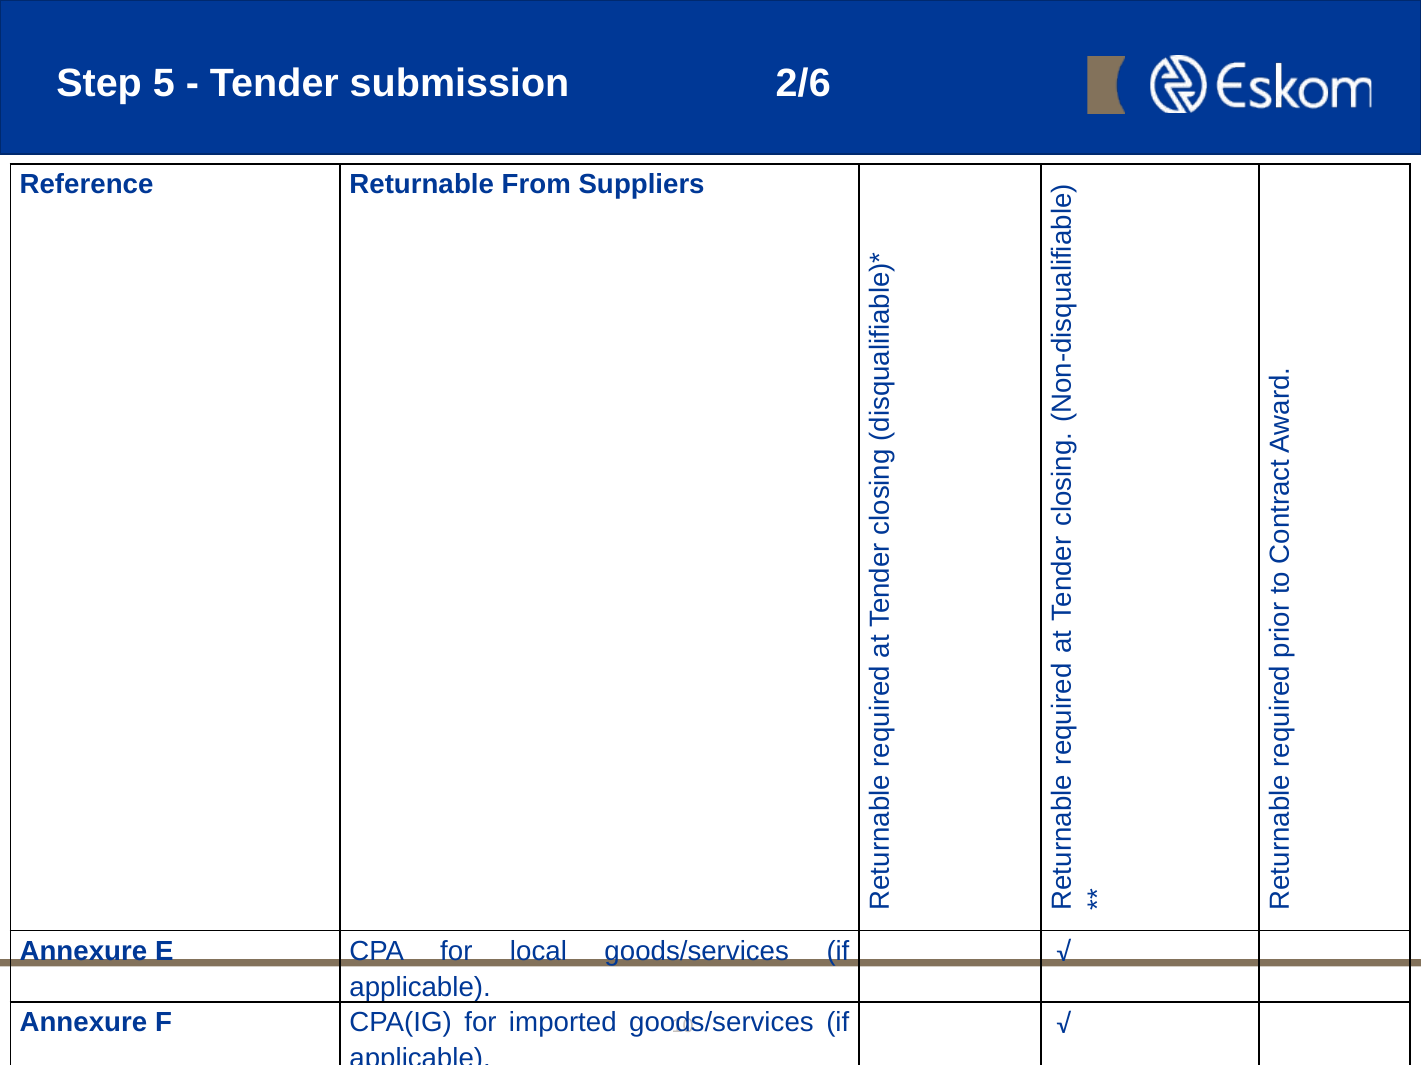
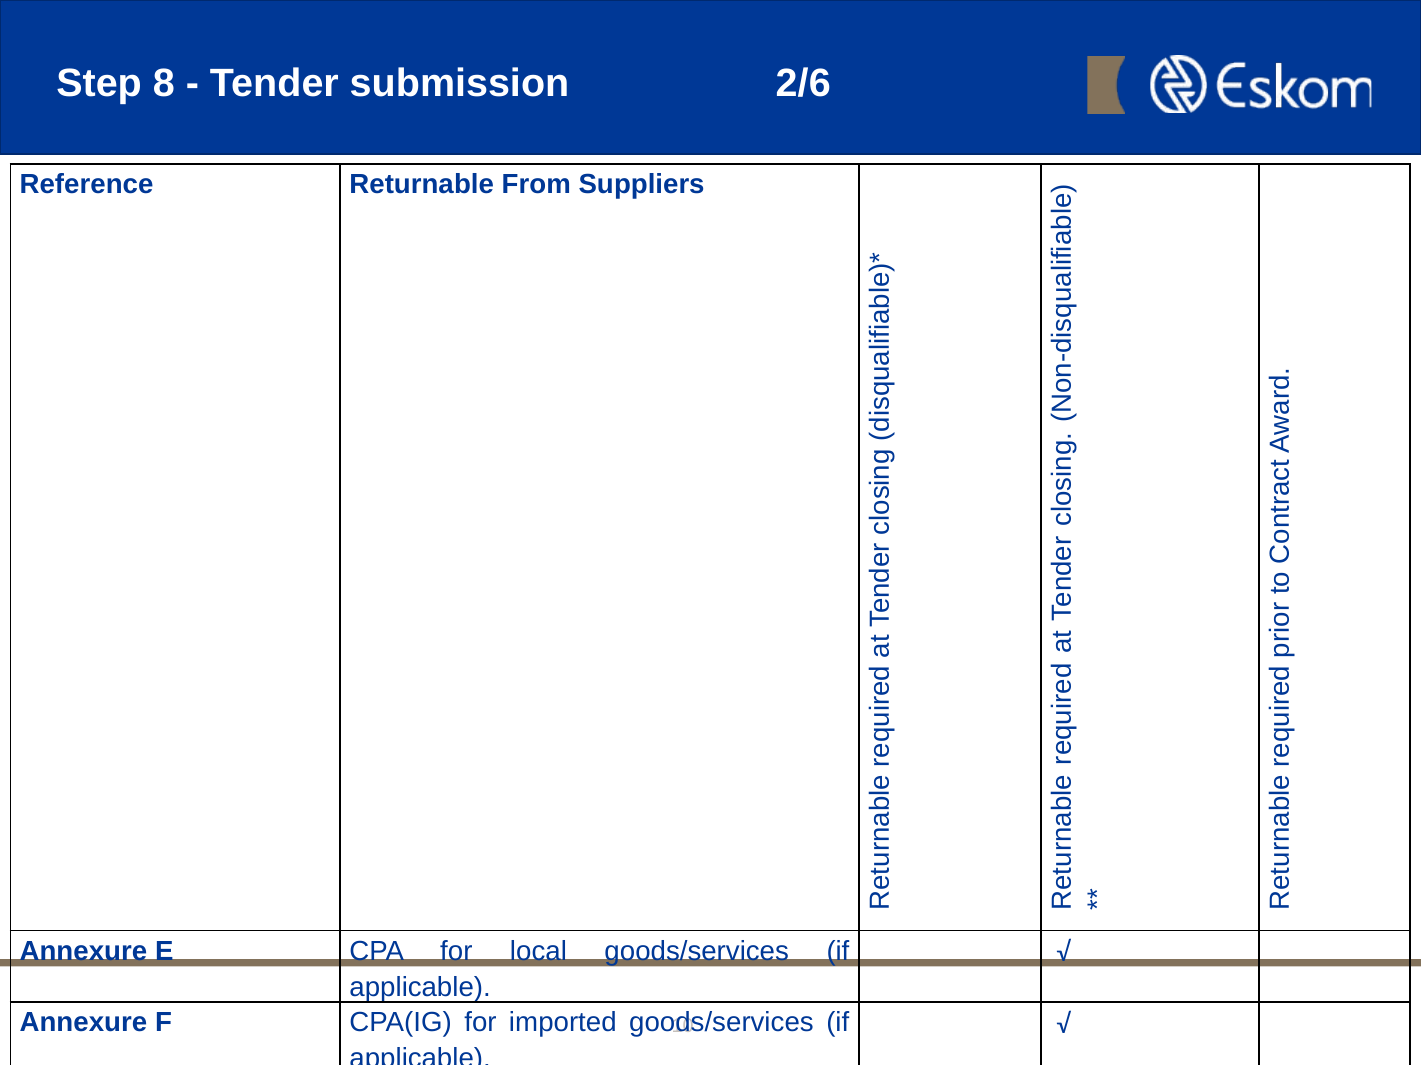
5: 5 -> 8 (164, 83)
